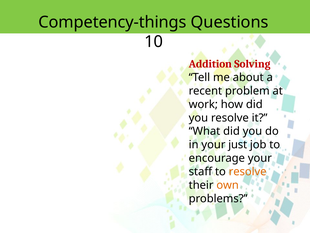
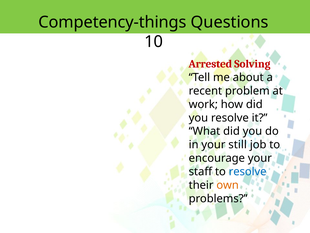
Addition: Addition -> Arrested (210, 64)
just: just -> still (238, 144)
resolve colour: orange -> blue (248, 171)
